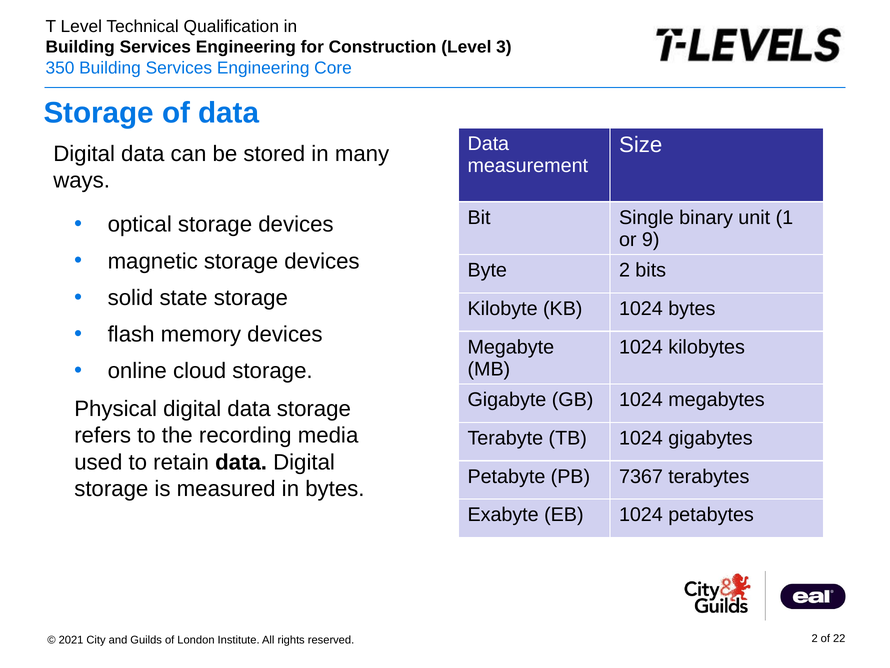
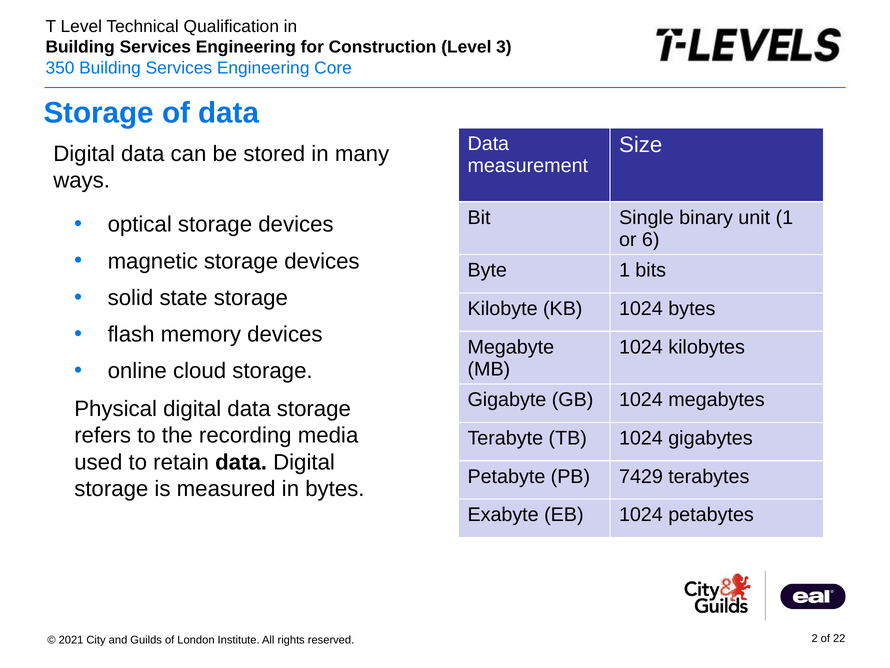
9: 9 -> 6 (651, 239)
Byte 2: 2 -> 1 (625, 270)
7367: 7367 -> 7429 (641, 476)
